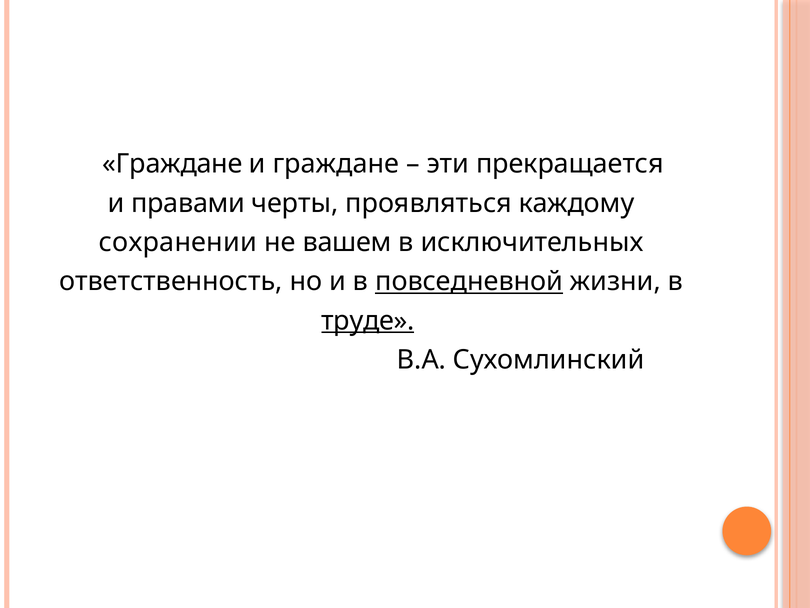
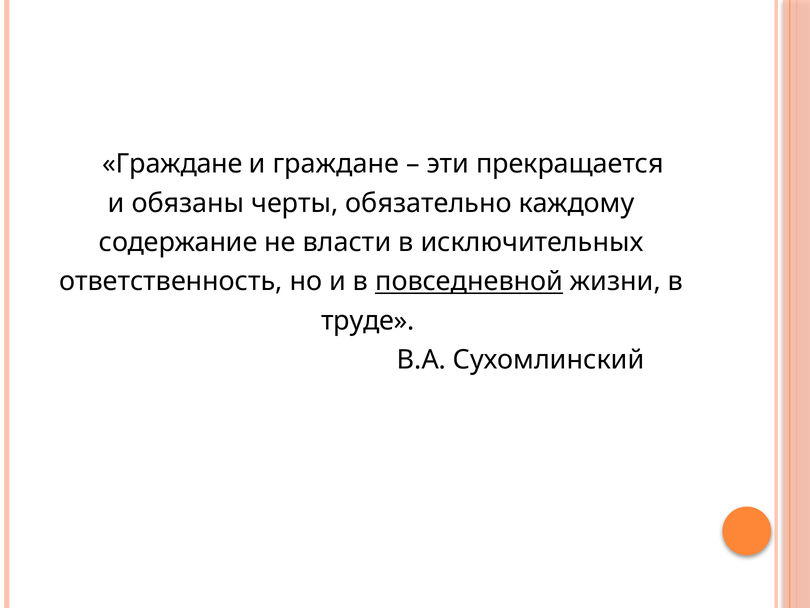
правами: правами -> обязаны (188, 203)
проявляться: проявляться -> обязательно (429, 203)
сохранении: сохранении -> содержание (178, 242)
вашем: вашем -> власти (347, 242)
труде underline: present -> none (368, 320)
